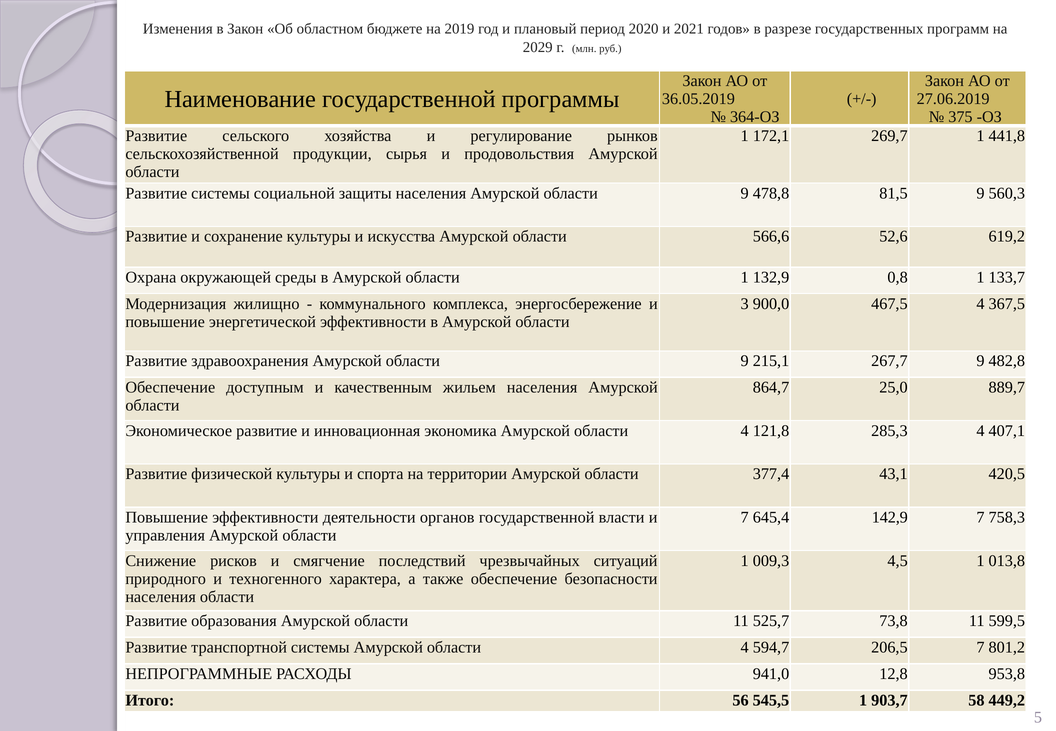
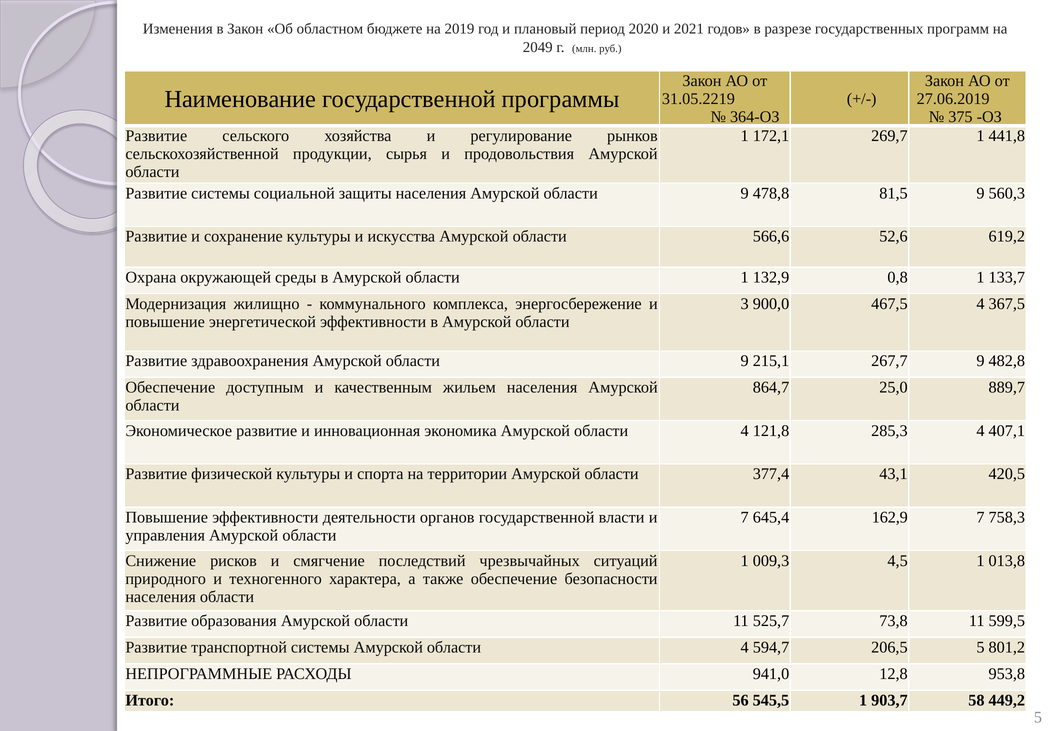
2029: 2029 -> 2049 (538, 47)
36.05.2019: 36.05.2019 -> 31.05.2219 (698, 99)
142,9: 142,9 -> 162,9 (890, 517)
206,5 7: 7 -> 5 (981, 647)
